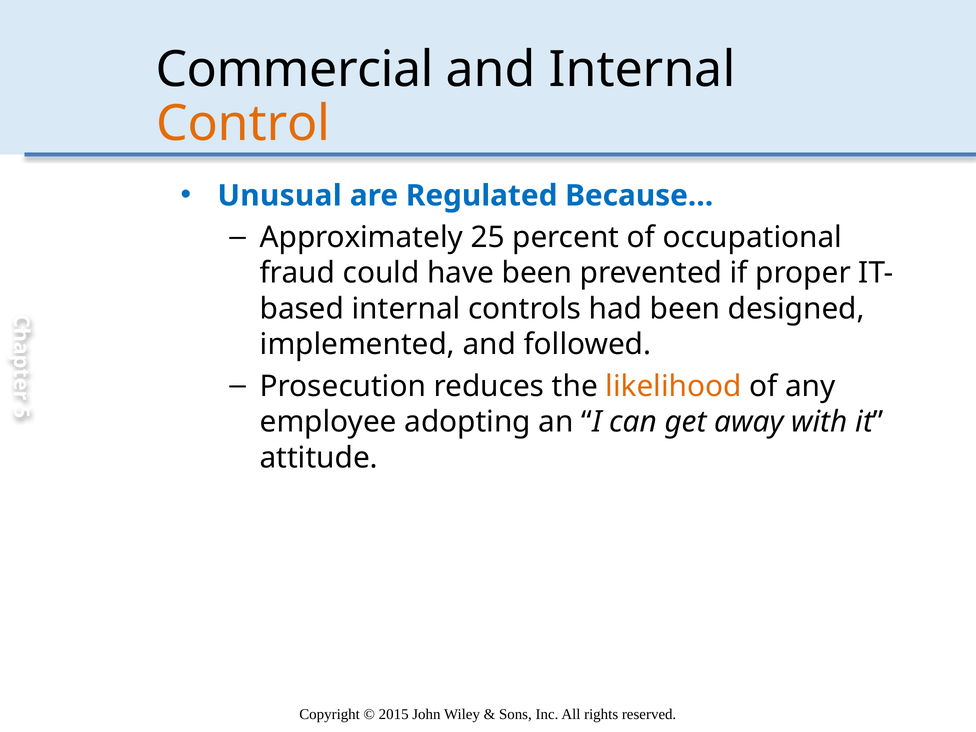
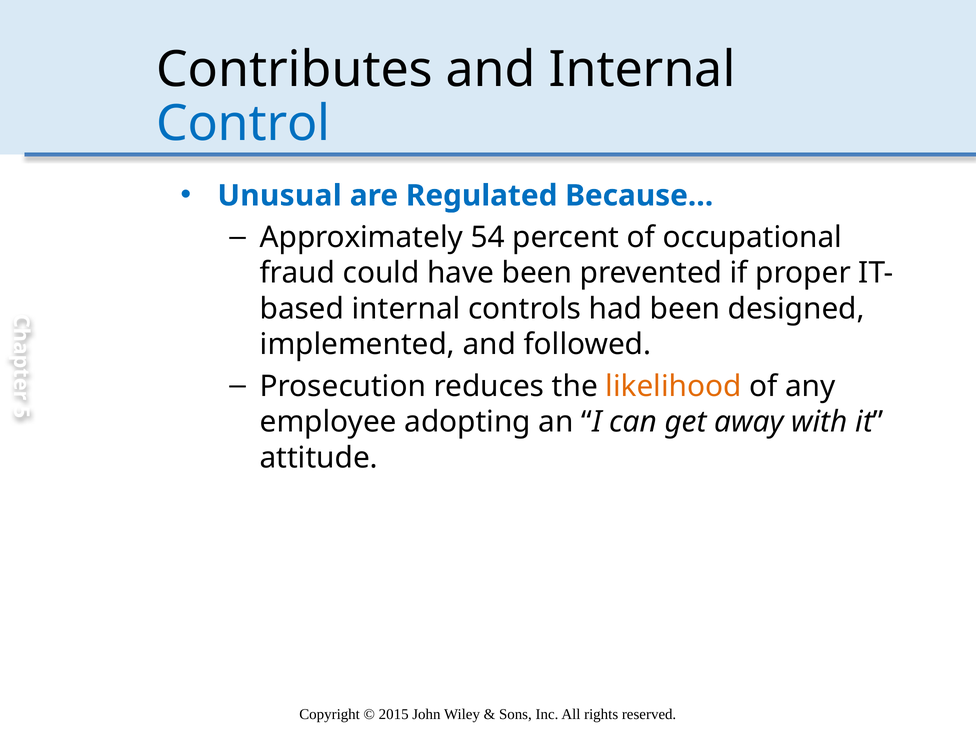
Commercial: Commercial -> Contributes (295, 70)
Control colour: orange -> blue (243, 124)
25: 25 -> 54 (488, 237)
